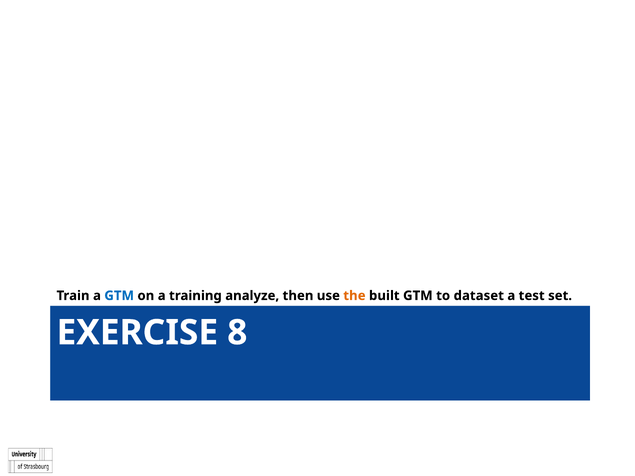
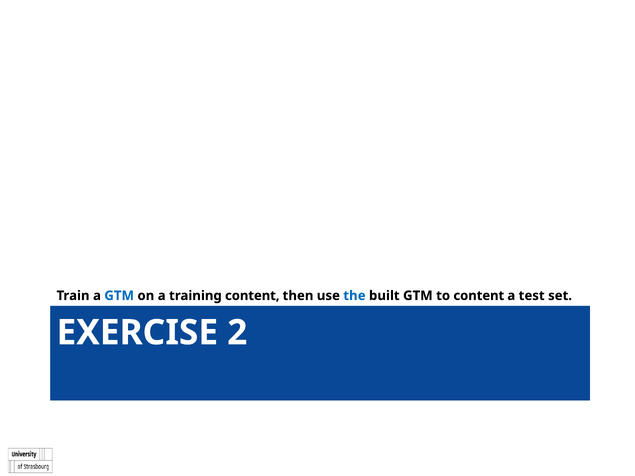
training analyze: analyze -> content (252, 296)
the colour: orange -> blue (354, 296)
to dataset: dataset -> content (479, 296)
8: 8 -> 2 (237, 333)
